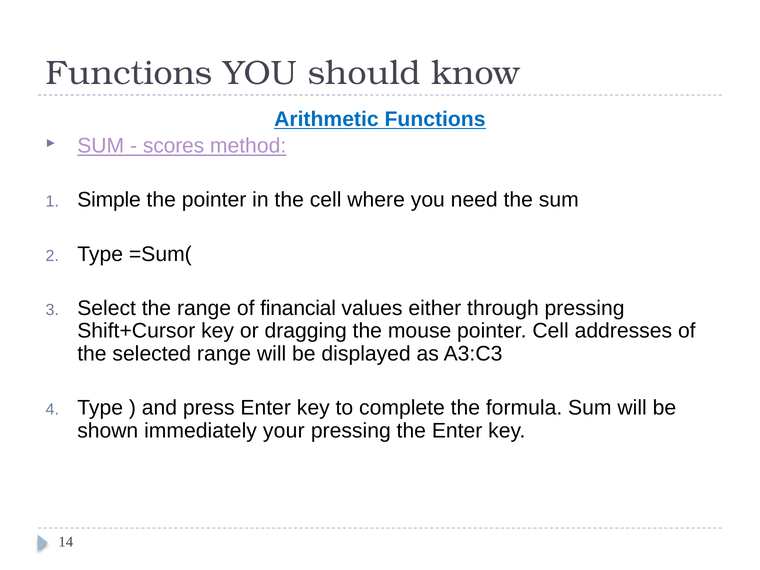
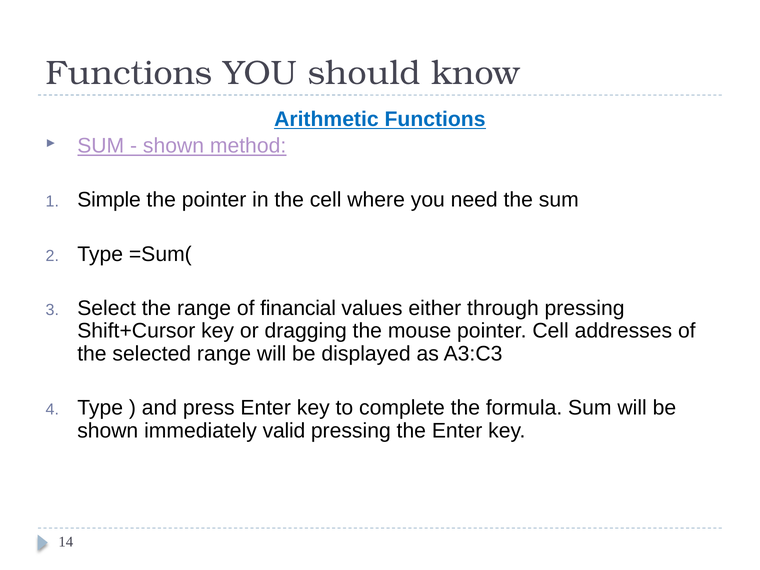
scores: scores -> shown (174, 146)
your: your -> valid (284, 431)
